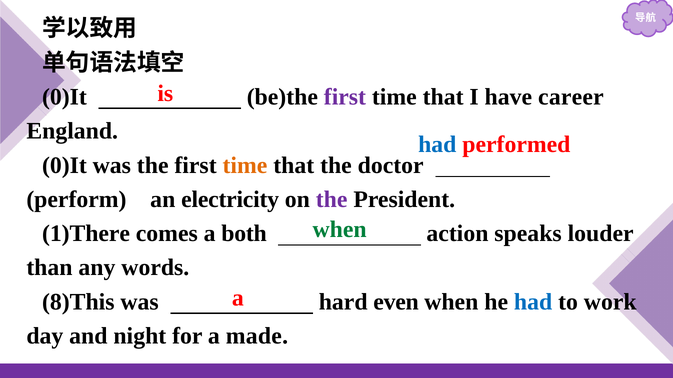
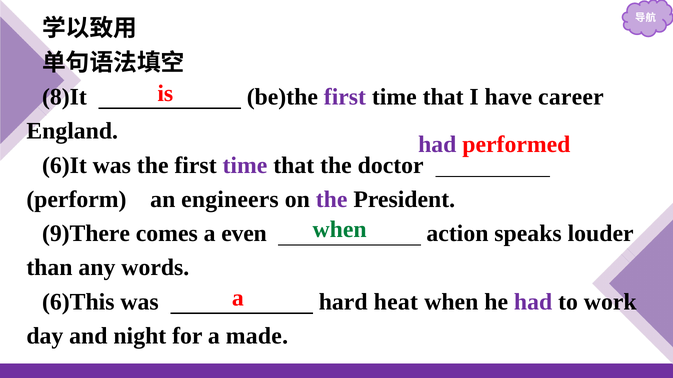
0)It: 0)It -> 8)It (64, 97)
had colour: blue -> purple (437, 145)
0)It: 0)It -> 6)It (64, 165)
time colour: orange -> purple (245, 165)
electricity: electricity -> engineers (230, 200)
1)There: 1)There -> 9)There (86, 234)
both: both -> even (244, 234)
8)This: 8)This -> 6)This (78, 302)
even: even -> heat (396, 302)
had colour: blue -> purple (533, 302)
